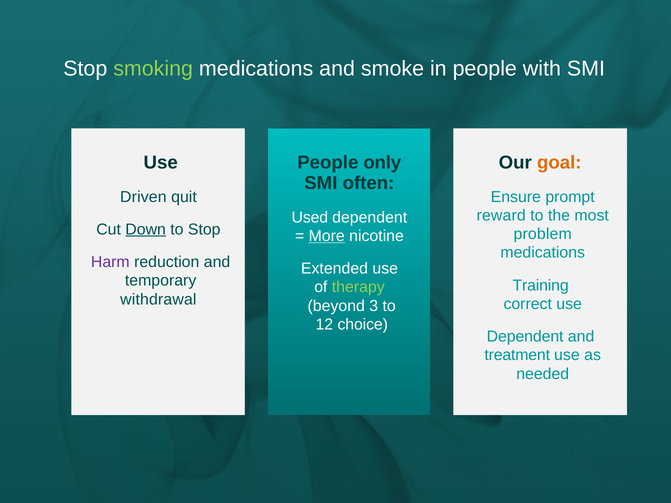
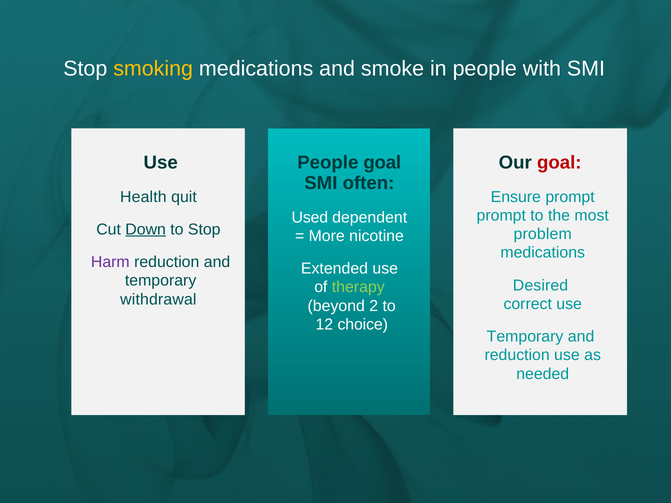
smoking colour: light green -> yellow (153, 69)
People only: only -> goal (382, 163)
goal colour: orange -> red (559, 163)
Driven: Driven -> Health (143, 197)
reward: reward -> prompt (501, 216)
More underline: present -> none (327, 236)
Training: Training -> Desired (540, 285)
3: 3 -> 2 (374, 306)
Dependent: Dependent -> Temporary (525, 337)
treatment: treatment -> reduction (517, 355)
